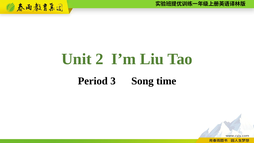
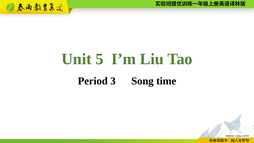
2: 2 -> 5 (99, 59)
